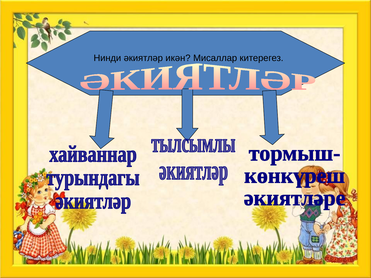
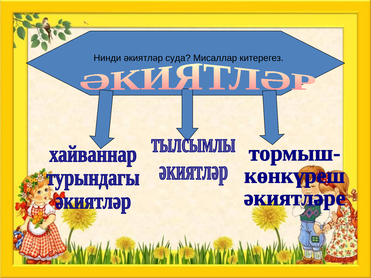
икән: икән -> суда (178, 58)
